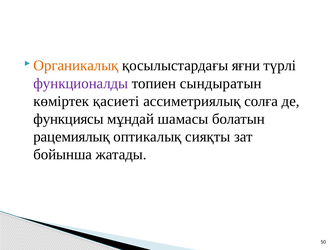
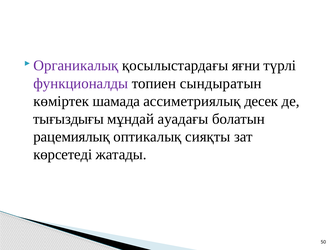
Органикалық colour: orange -> purple (76, 66)
қасиеті: қасиеті -> шамада (116, 101)
солға: солға -> десек (261, 101)
функциясы: функциясы -> тығыздығы (69, 119)
шамасы: шамасы -> ауадағы (183, 119)
бойынша: бойынша -> көрсетеді (63, 155)
